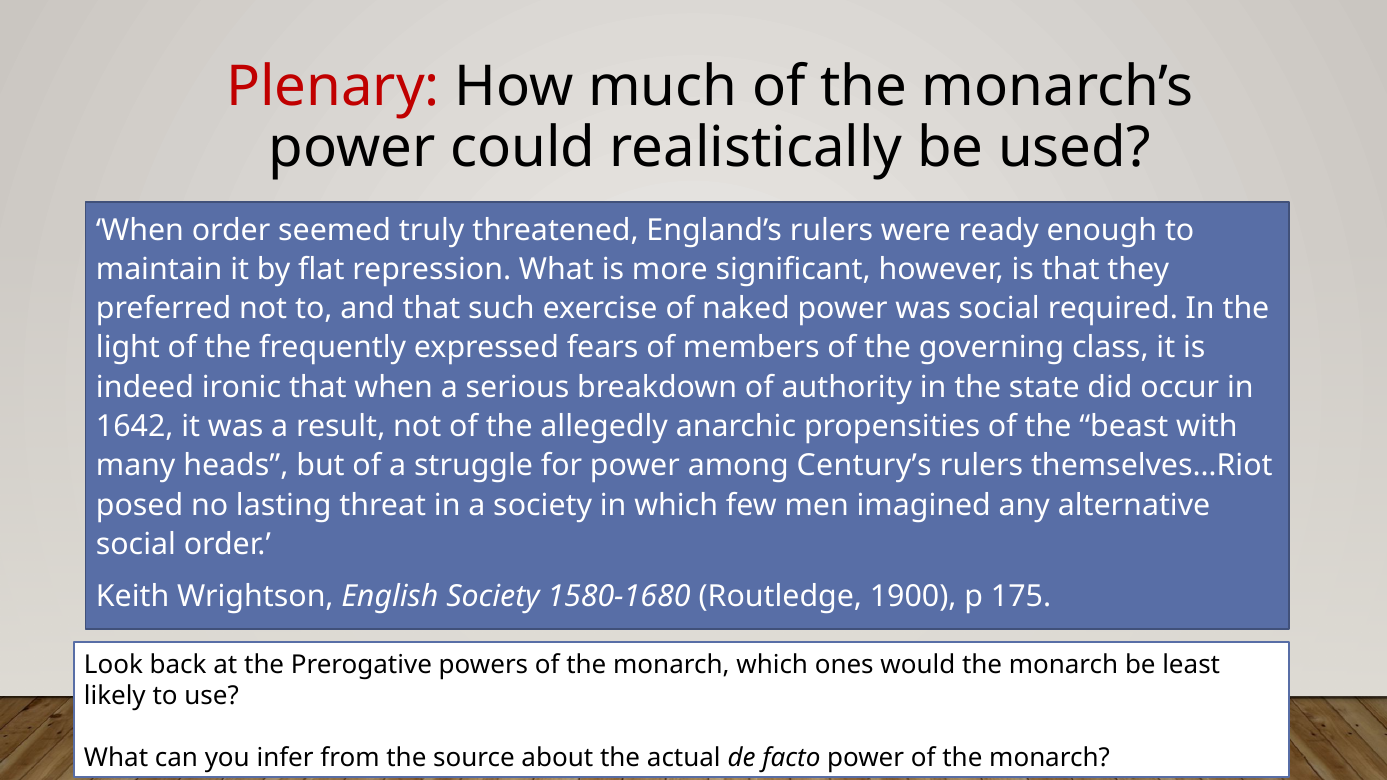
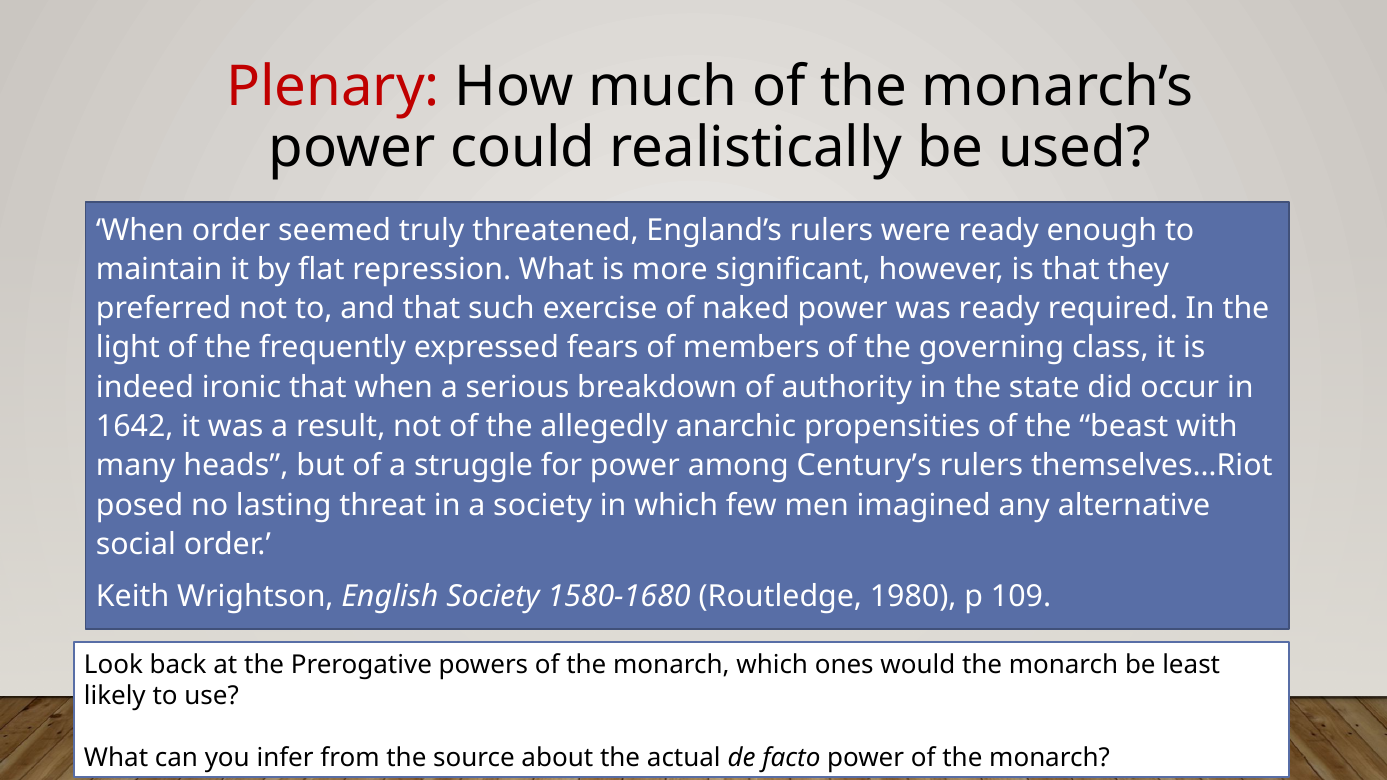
was social: social -> ready (999, 309)
1900: 1900 -> 1980 (913, 597)
175: 175 -> 109 (1021, 597)
